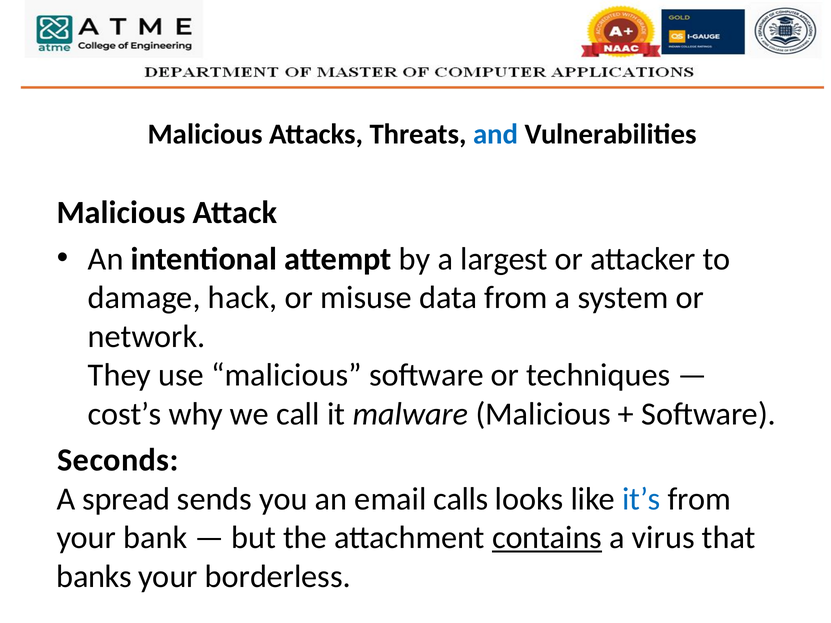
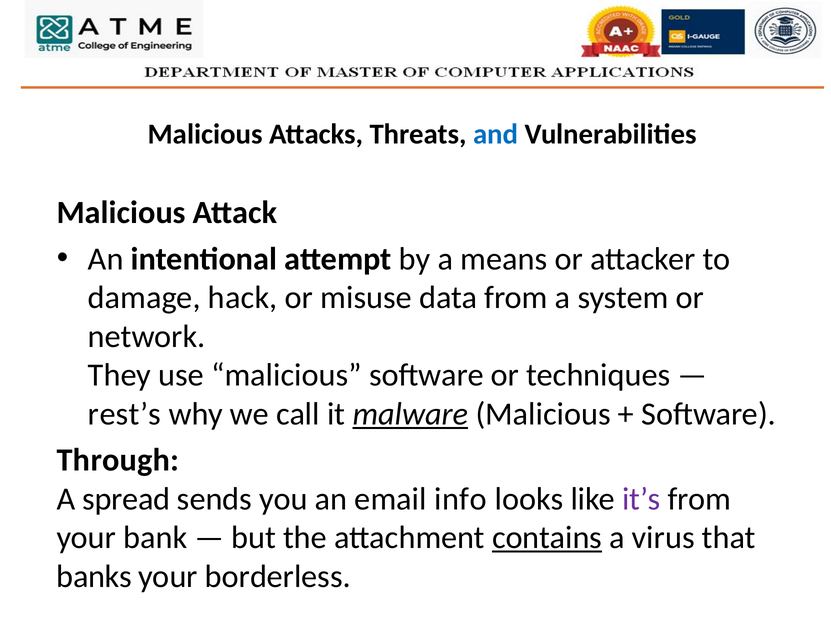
largest: largest -> means (504, 259)
cost’s: cost’s -> rest’s (125, 414)
malware underline: none -> present (410, 414)
Seconds: Seconds -> Through (118, 460)
calls: calls -> info (461, 499)
it’s colour: blue -> purple (641, 499)
